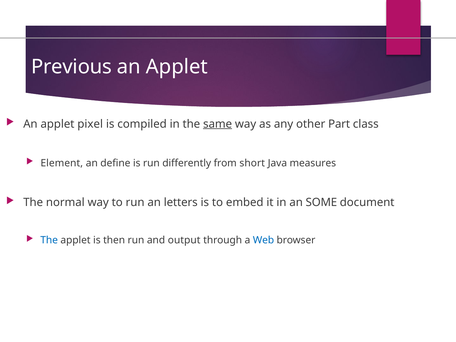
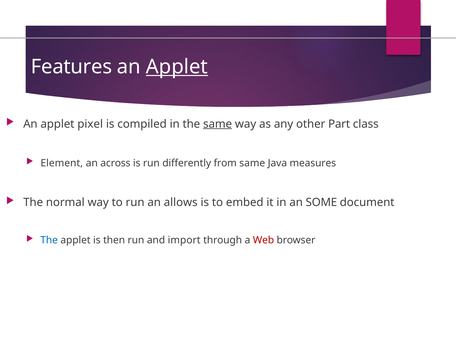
Previous: Previous -> Features (71, 67)
Applet underline: none -> present (177, 67)
define: define -> across (115, 163)
from short: short -> same (252, 163)
letters: letters -> allows (181, 202)
output: output -> import (184, 240)
Web colour: blue -> red (263, 240)
